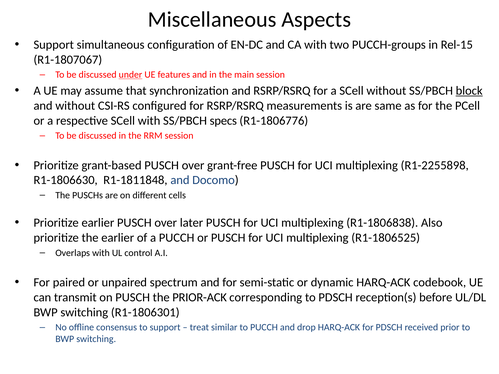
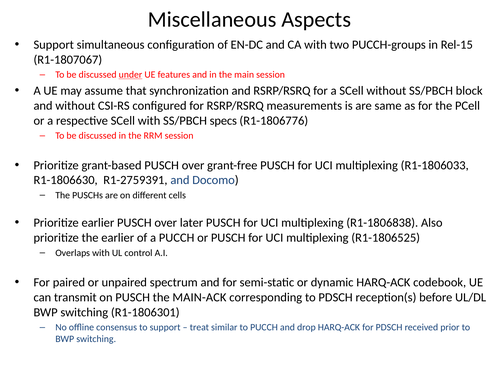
block underline: present -> none (469, 91)
R1-2255898: R1-2255898 -> R1-1806033 (435, 165)
R1-1811848: R1-1811848 -> R1-2759391 (135, 180)
PRIOR-ACK: PRIOR-ACK -> MAIN-ACK (199, 298)
